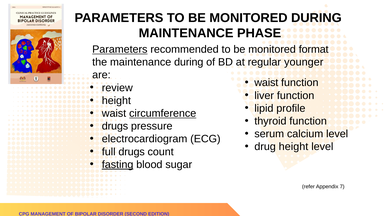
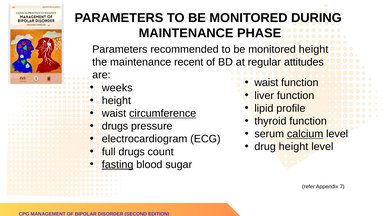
Parameters underline: present -> none (120, 50)
monitored format: format -> height (314, 50)
maintenance during: during -> recent (189, 62)
younger: younger -> attitudes (304, 62)
review: review -> weeks (117, 88)
calcium underline: none -> present (305, 134)
